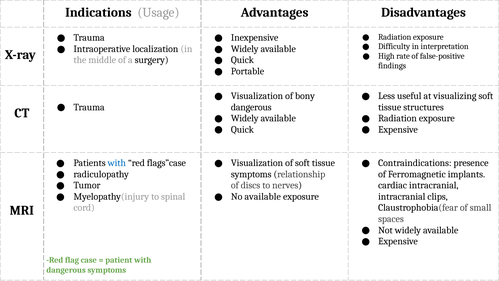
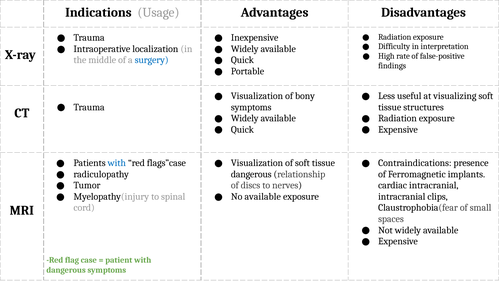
surgery colour: black -> blue (152, 60)
dangerous: dangerous -> symptoms (251, 107)
symptoms: symptoms -> dangerous (251, 174)
